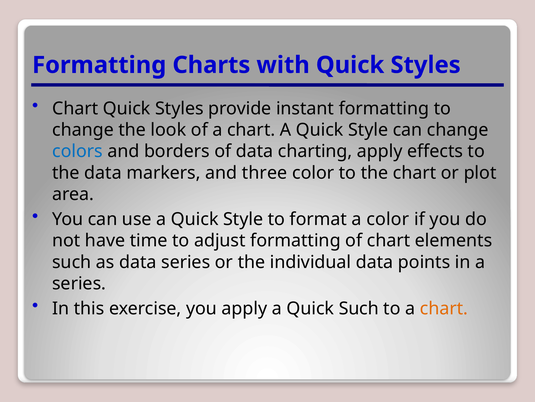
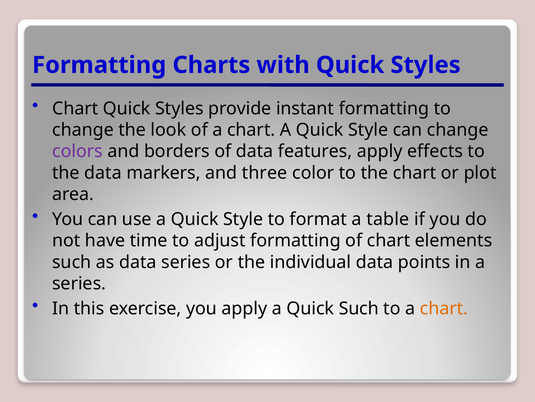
colors colour: blue -> purple (77, 151)
charting: charting -> features (315, 151)
a color: color -> table (388, 219)
